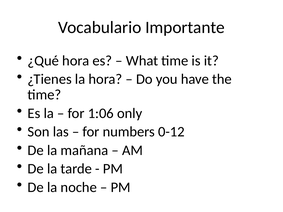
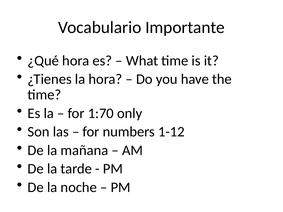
1:06: 1:06 -> 1:70 (101, 113)
0-12: 0-12 -> 1-12 (171, 132)
